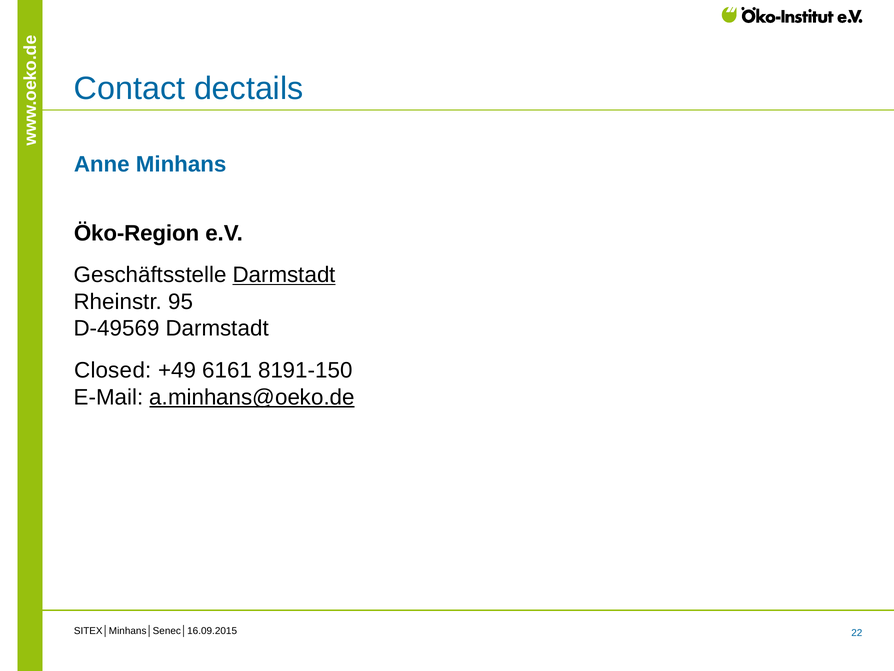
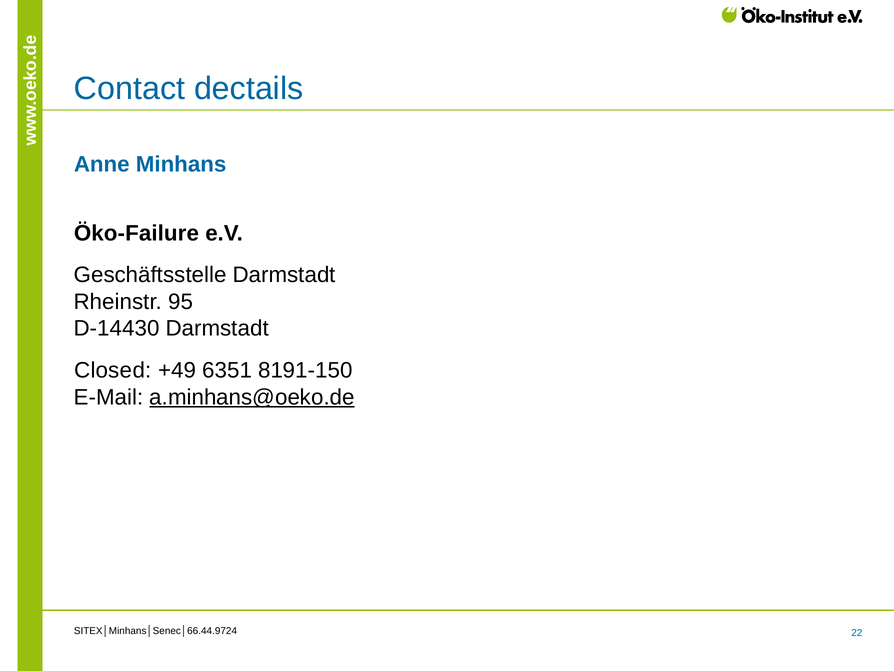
Öko-Region: Öko-Region -> Öko-Failure (136, 233)
Darmstadt underline: present -> none (284, 275)
D-49569: D-49569 -> D-14430 (117, 328)
6161: 6161 -> 6351 (227, 370)
SITEX│Minhans│Senec│16.09.2015: SITEX│Minhans│Senec│16.09.2015 -> SITEX│Minhans│Senec│66.44.9724 (155, 631)
